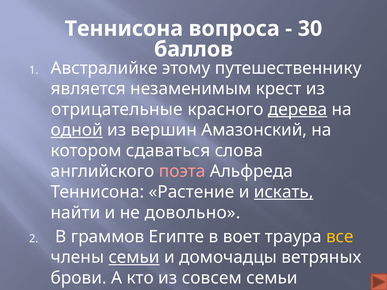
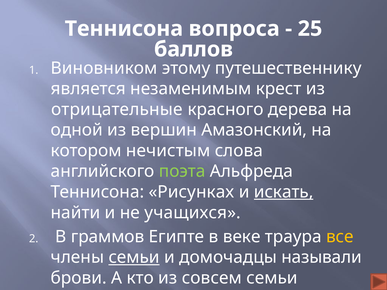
30: 30 -> 25 (310, 29)
Австралийке: Австралийке -> Виновником (104, 68)
дерева underline: present -> none (298, 110)
одной underline: present -> none (77, 130)
сдаваться: сдаваться -> нечистым (168, 151)
поэта colour: pink -> light green (182, 171)
Растение: Растение -> Рисунках (191, 192)
довольно: довольно -> учащихся (193, 213)
воет: воет -> веке (242, 237)
ветряных: ветряных -> называли (321, 257)
